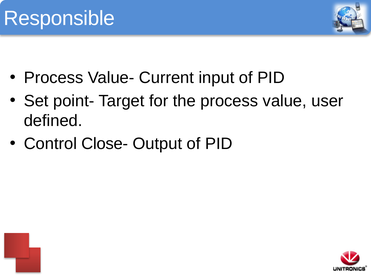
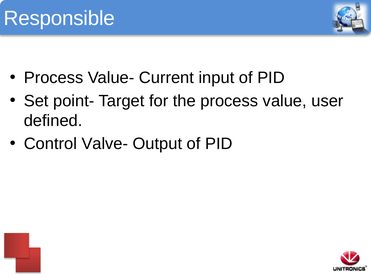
Close-: Close- -> Valve- (105, 144)
